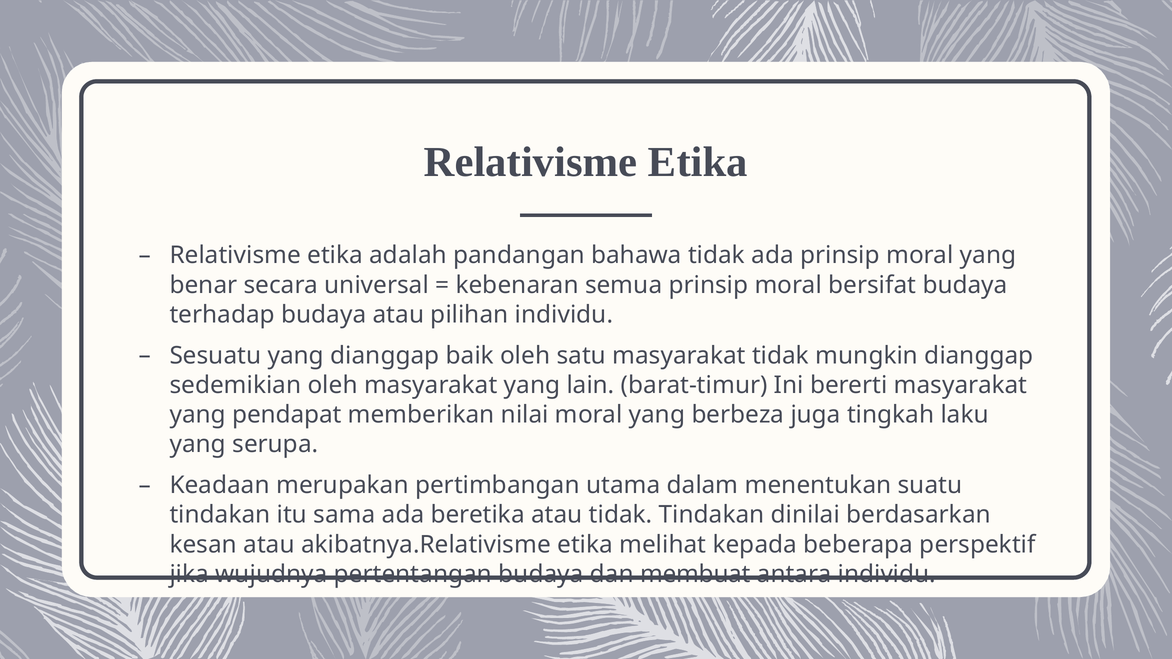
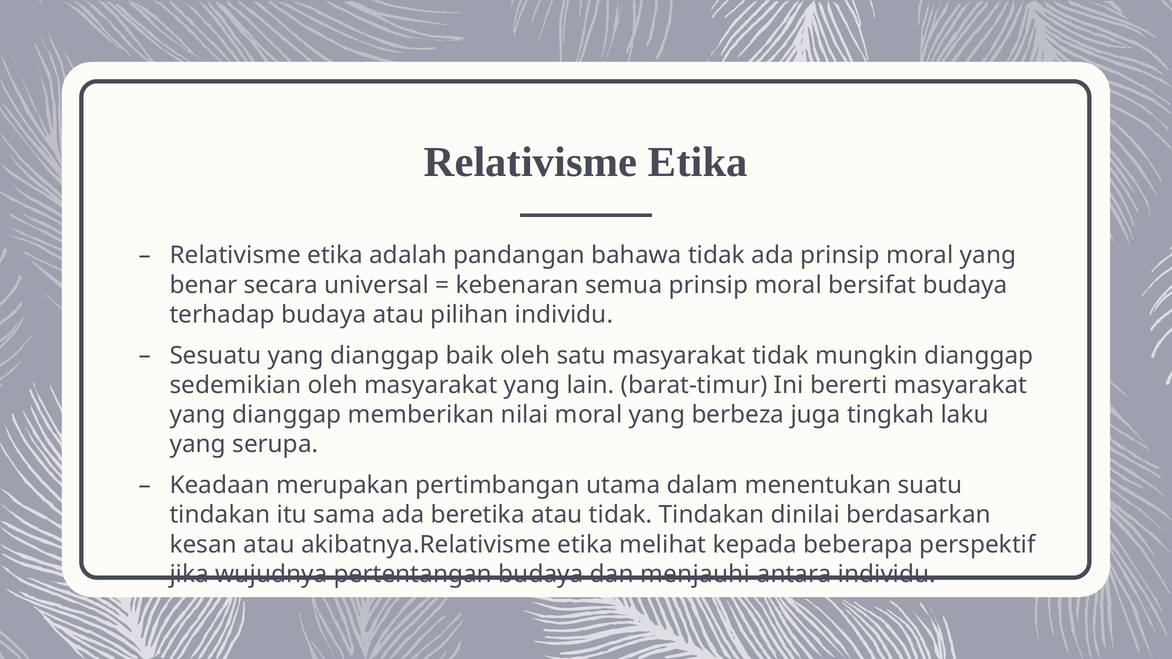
pendapat: pendapat -> dianggap (287, 415)
membuat: membuat -> menjauhi (695, 574)
